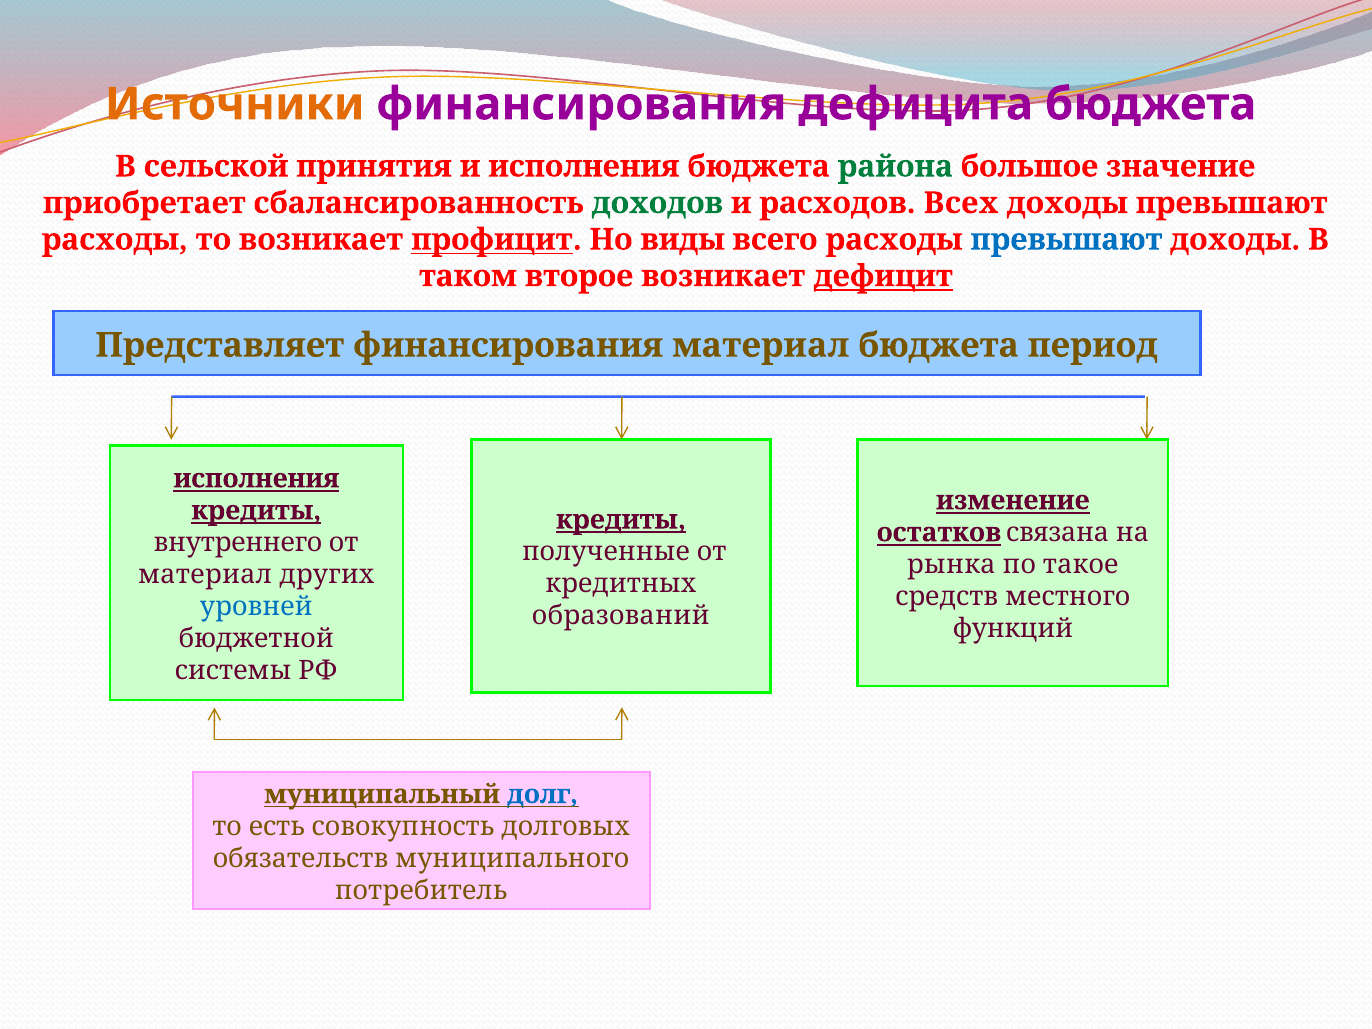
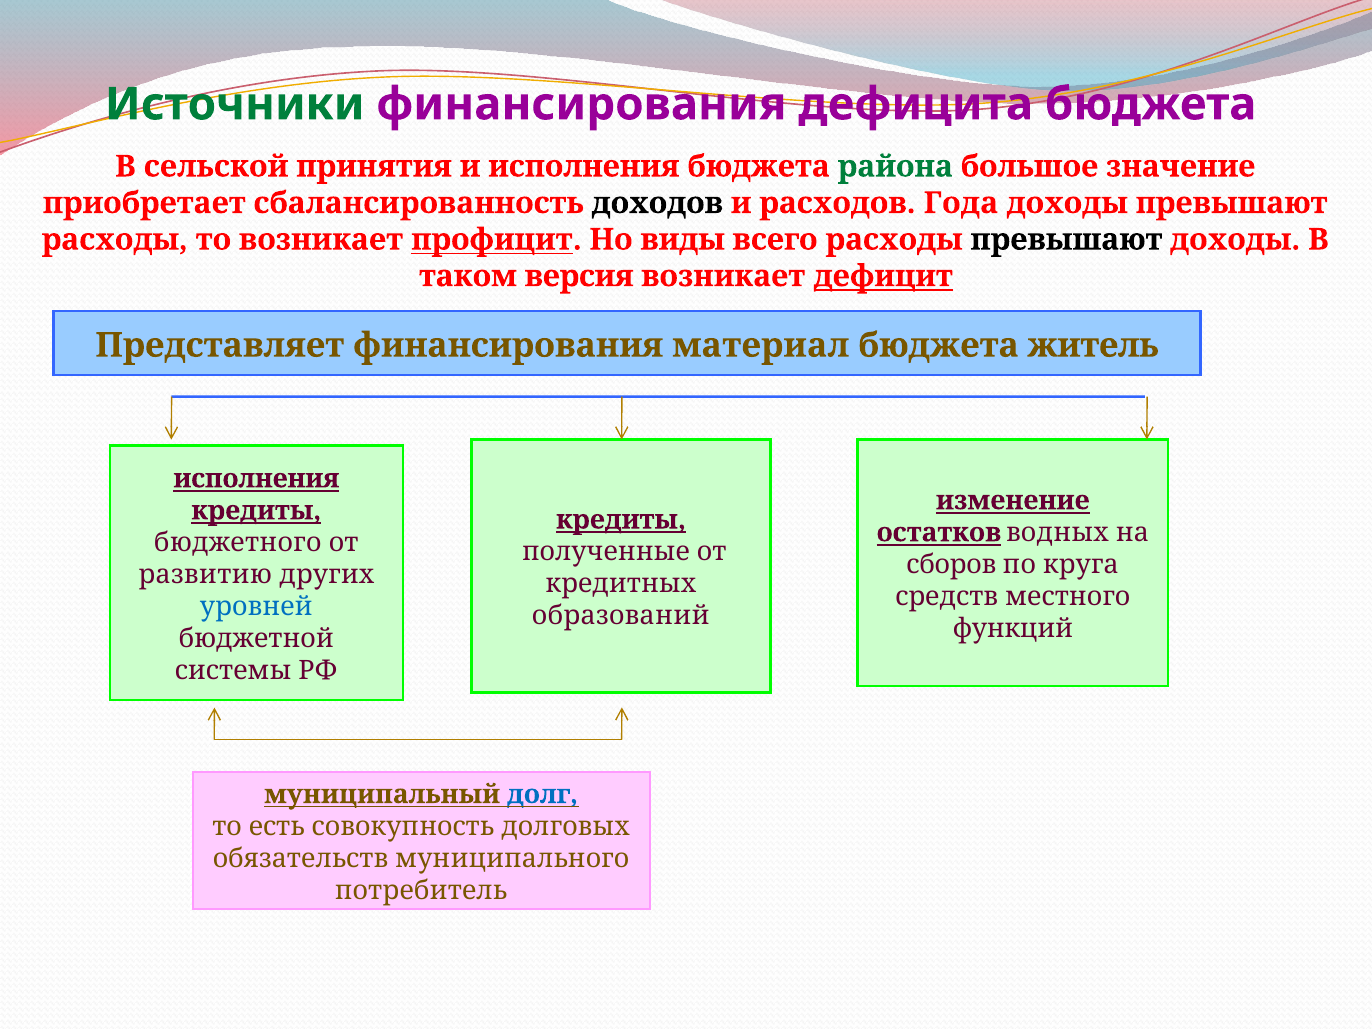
Источники colour: orange -> green (235, 104)
доходов colour: green -> black (657, 203)
Всех: Всех -> Года (961, 203)
превышают colour: blue -> black (1066, 240)
второе: второе -> версия (579, 276)
период: период -> житель (1093, 345)
связана: связана -> водных (1057, 532)
внутреннего: внутреннего -> бюджетного (238, 543)
рынка: рынка -> сборов (951, 565)
такое: такое -> круга (1081, 565)
материал: материал -> развитию (205, 575)
